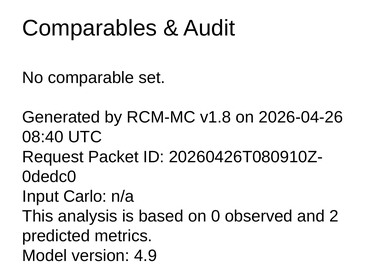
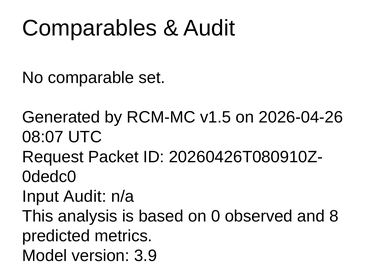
v1.8: v1.8 -> v1.5 (216, 117)
08:40: 08:40 -> 08:07 (43, 137)
Input Carlo: Carlo -> Audit (85, 197)
2: 2 -> 8 (334, 216)
4.9: 4.9 -> 3.9 (146, 256)
